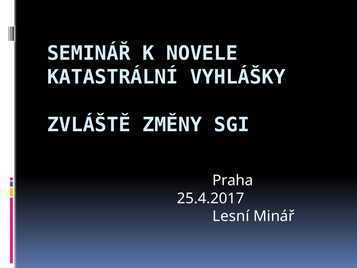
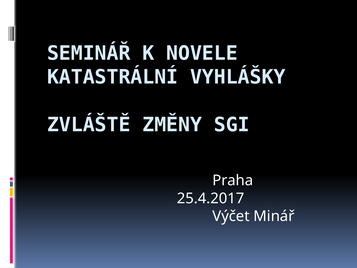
Lesní: Lesní -> Výčet (231, 216)
